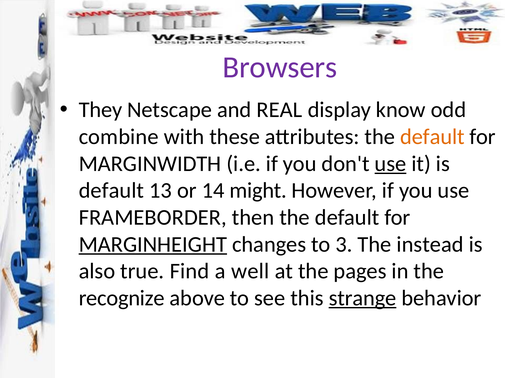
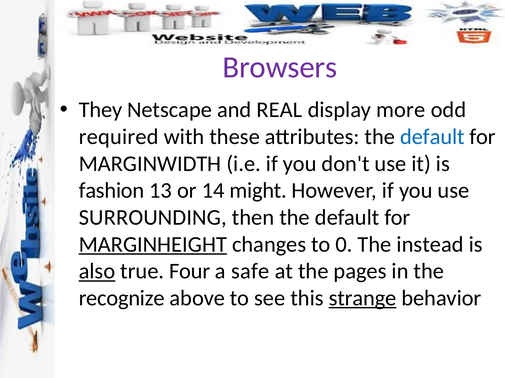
know: know -> more (401, 110)
combine: combine -> required (119, 137)
default colour: orange -> blue (432, 137)
use underline: present -> none (390, 164)
default: default -> fashion (112, 191)
FRAMEBORDER: FRAMEBORDER -> SURROUNDING (153, 218)
3: 3 -> 0 (344, 245)
also underline: none -> present (97, 272)
Find: Find -> Four (190, 272)
well: well -> safe (250, 272)
